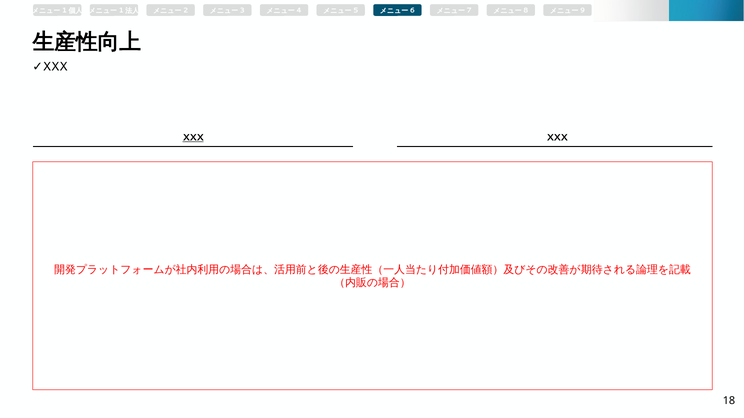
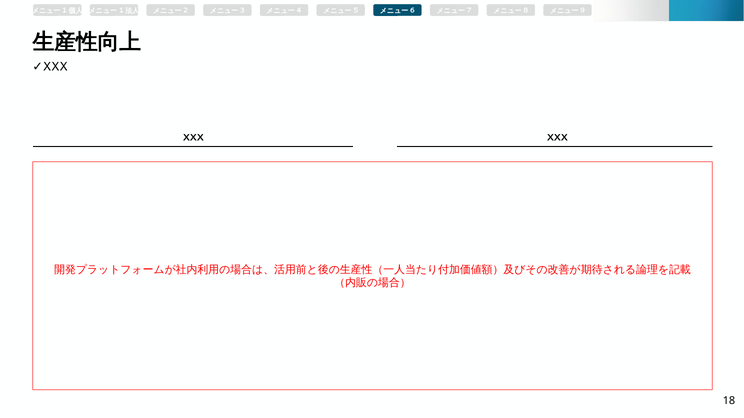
XXX underline: present -> none (193, 138)
